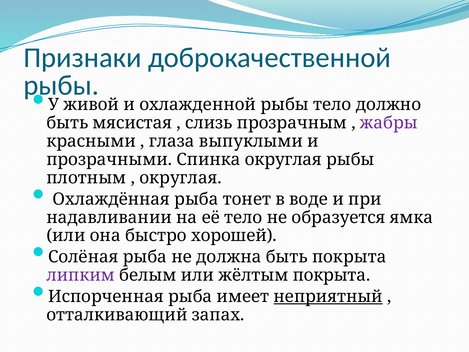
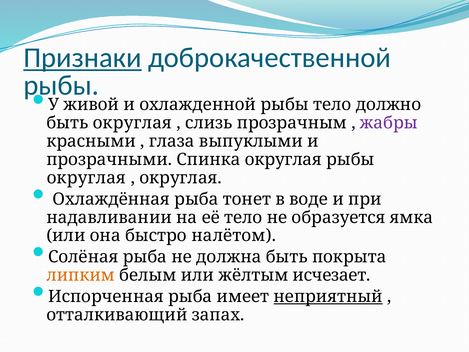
Признаки underline: none -> present (83, 58)
быть мясистая: мясистая -> округлая (132, 123)
плотным: плотным -> округлая (86, 178)
хорошей: хорошей -> налётом (234, 236)
липким colour: purple -> orange (81, 275)
жёлтым покрыта: покрыта -> исчезает (331, 275)
